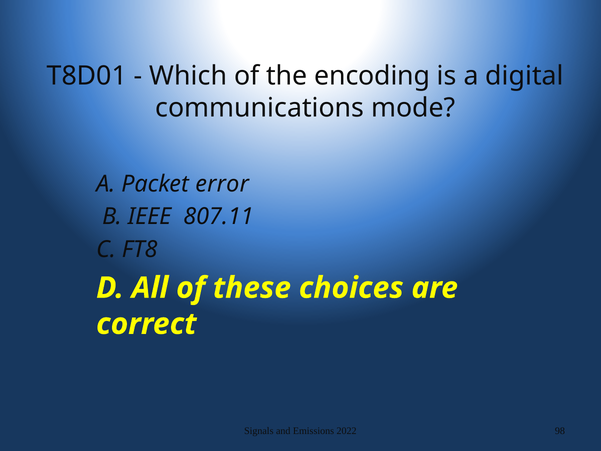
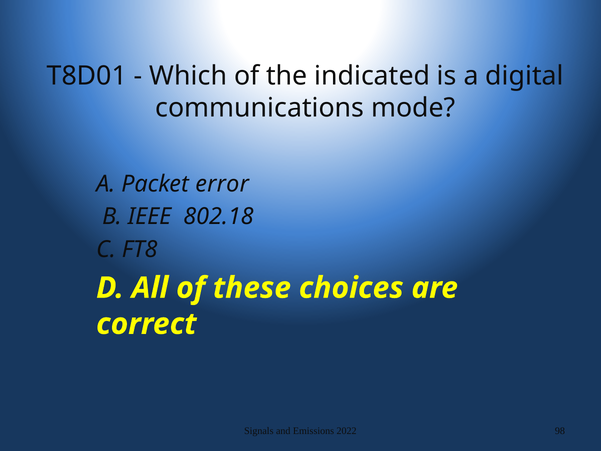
encoding: encoding -> indicated (372, 76)
807.11: 807.11 -> 802.18 (218, 217)
